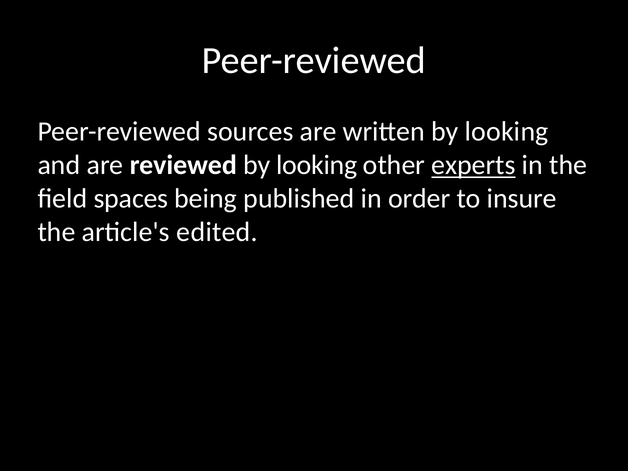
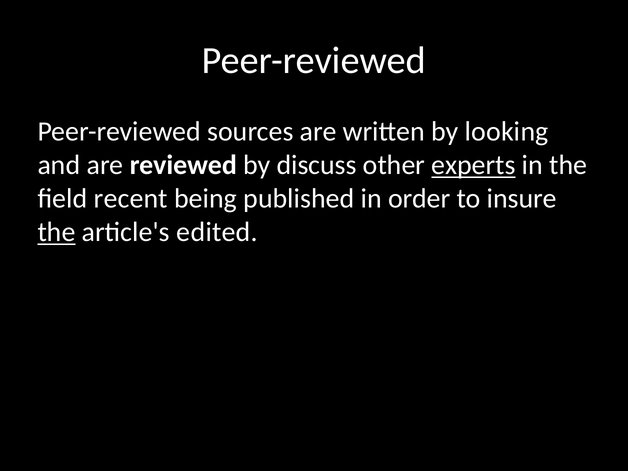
reviewed by looking: looking -> discuss (317, 165)
spaces: spaces -> recent (131, 199)
the underline: none -> present (57, 232)
